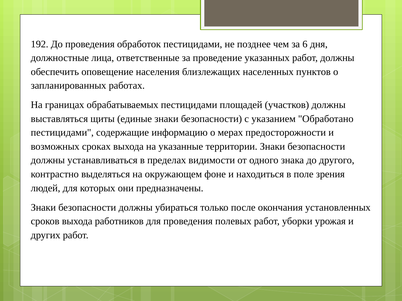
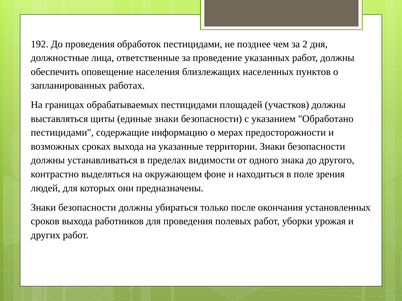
6: 6 -> 2 (305, 44)
